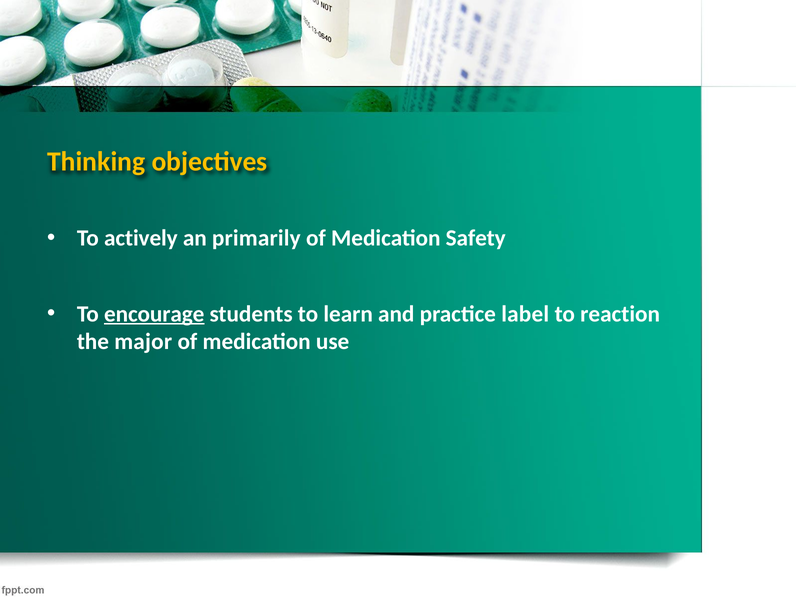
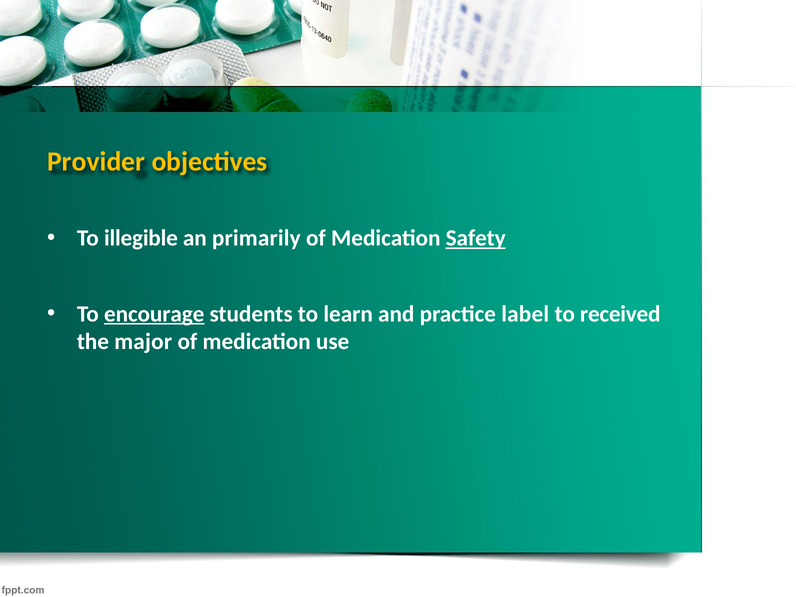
Thinking: Thinking -> Provider (96, 161)
actively: actively -> illegible (141, 238)
Safety underline: none -> present (476, 238)
reaction: reaction -> received (620, 314)
